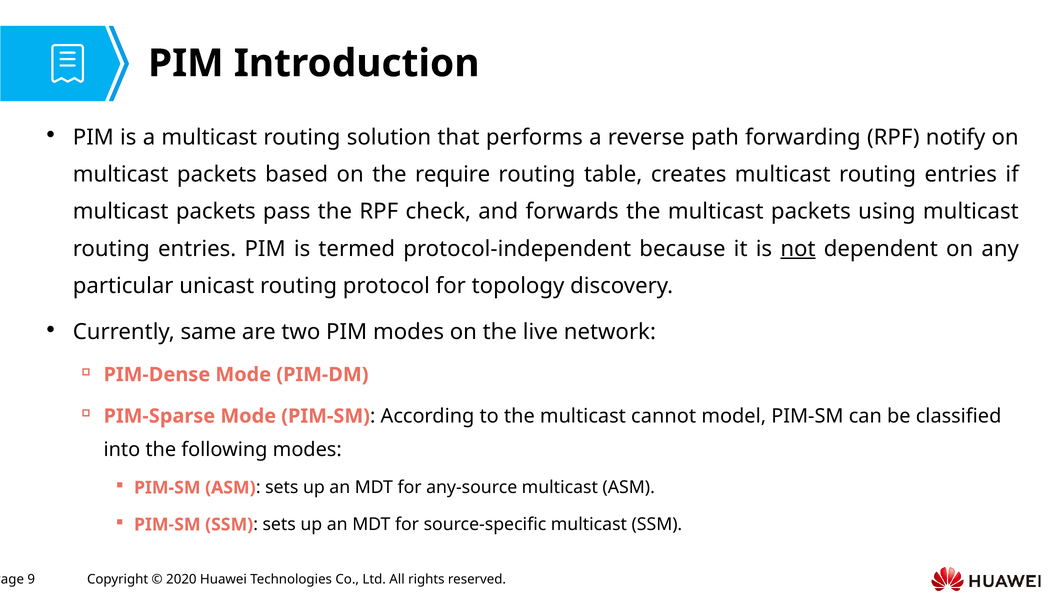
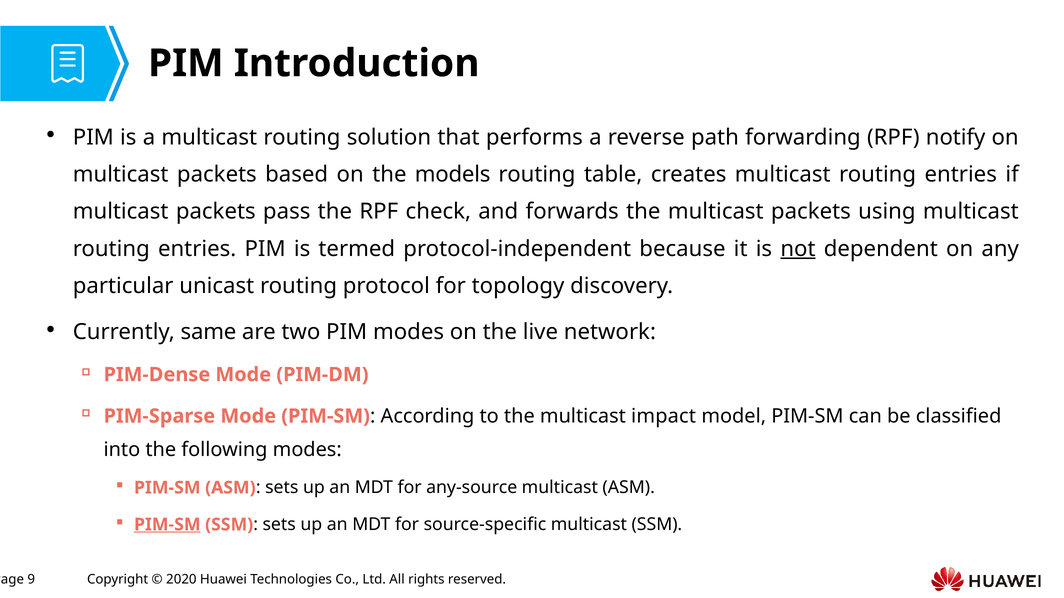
require: require -> models (453, 175)
cannot: cannot -> impact (664, 416)
PIM-SM underline: none -> present (167, 525)
